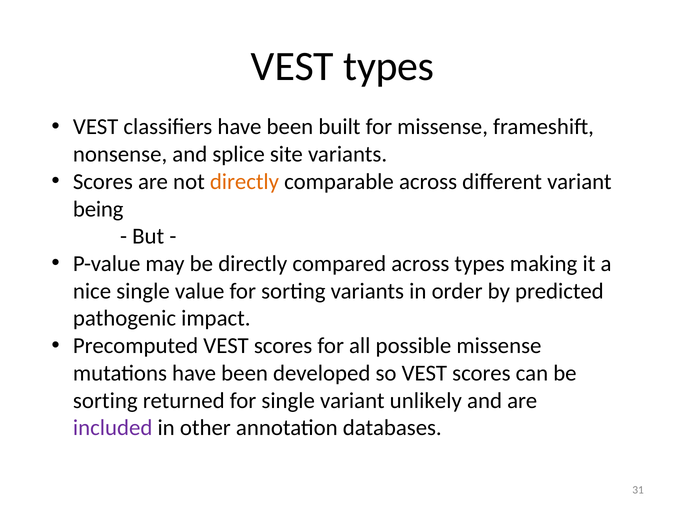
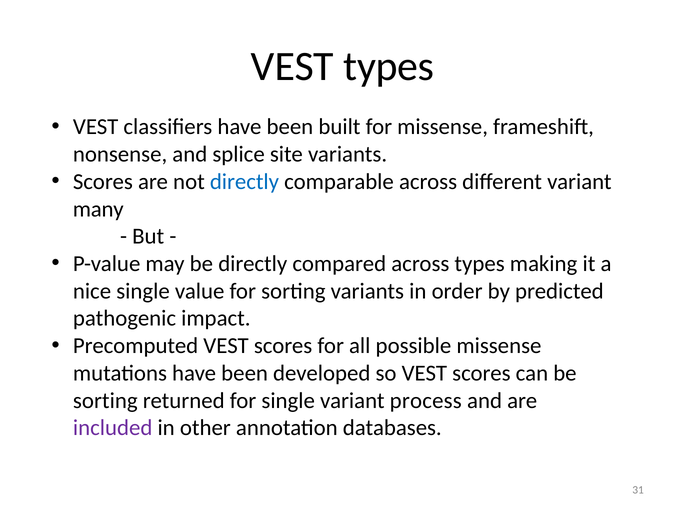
directly colour: orange -> blue (244, 182)
being: being -> many (98, 209)
unlikely: unlikely -> process (426, 401)
